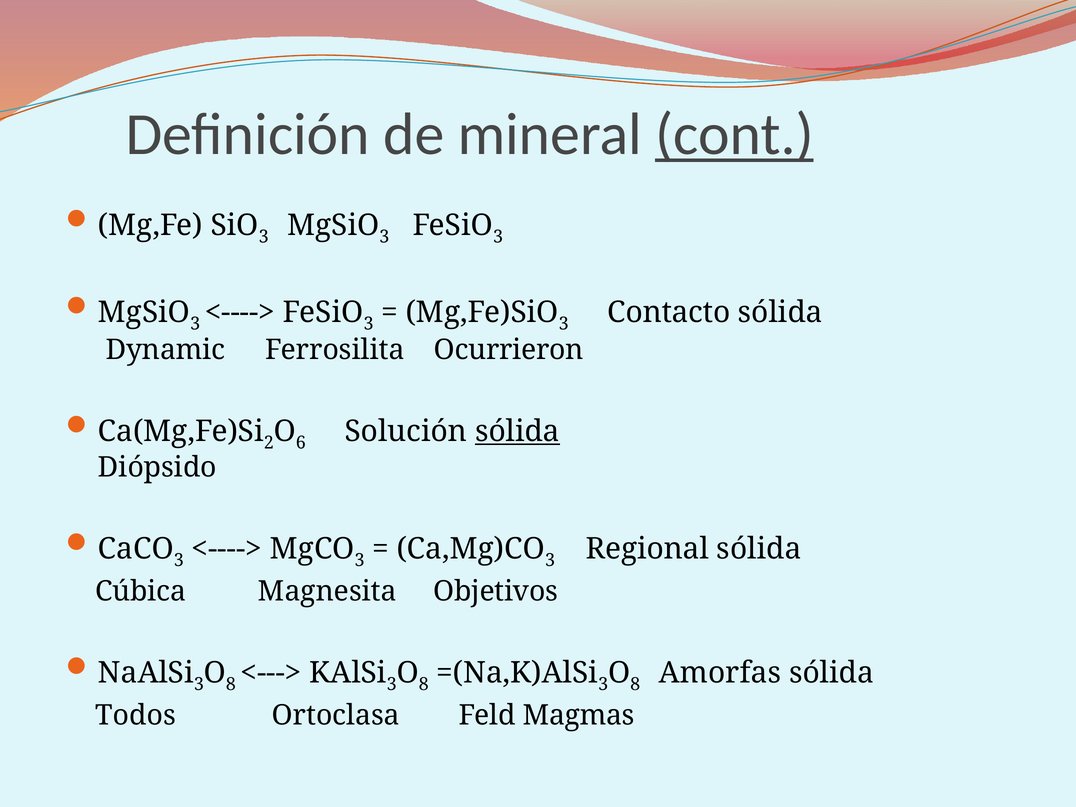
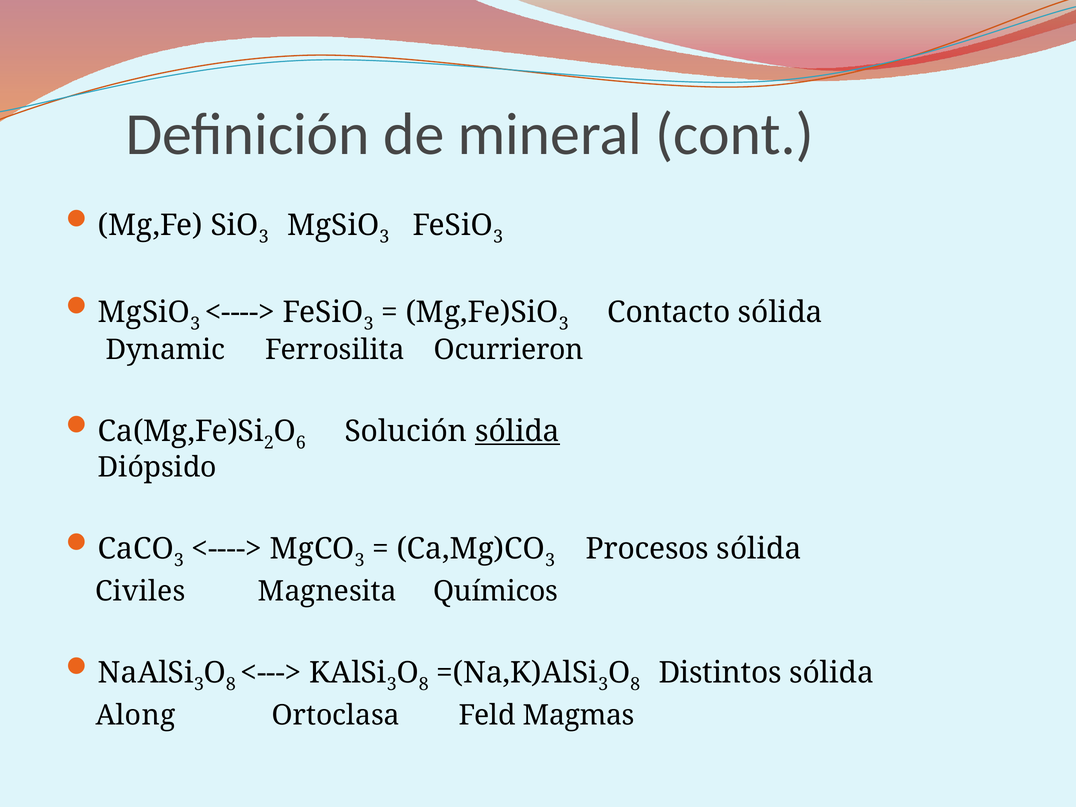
cont underline: present -> none (734, 135)
Regional: Regional -> Procesos (647, 549)
Cúbica: Cúbica -> Civiles (140, 591)
Objetivos: Objetivos -> Químicos (496, 591)
Amorfas: Amorfas -> Distintos (720, 673)
Todos: Todos -> Along (135, 715)
